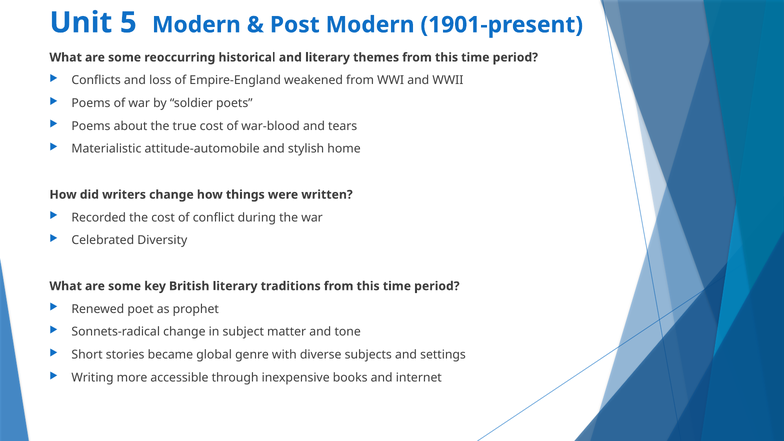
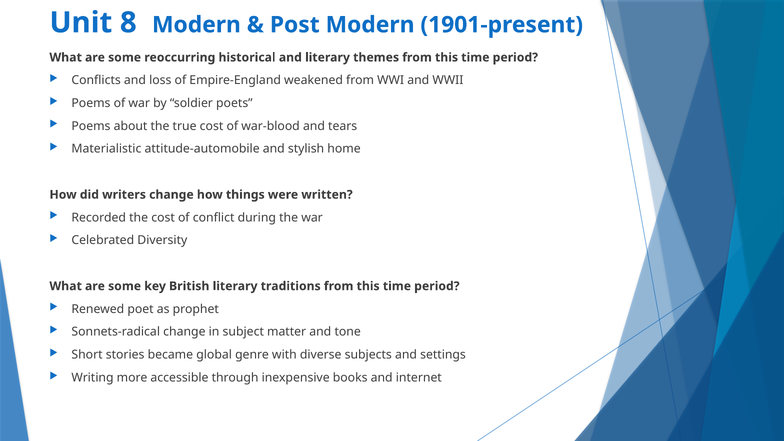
5: 5 -> 8 (128, 23)
